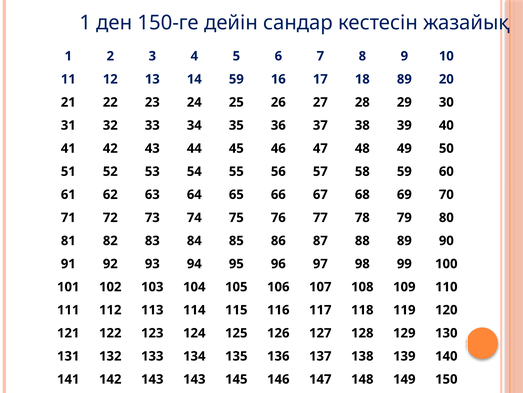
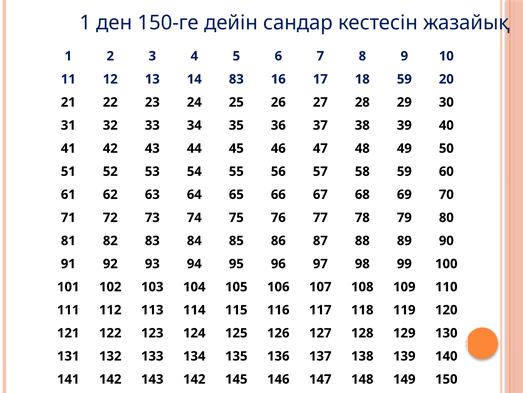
14 59: 59 -> 83 (236, 79)
18 89: 89 -> 59 (404, 79)
143 143: 143 -> 142 (194, 379)
